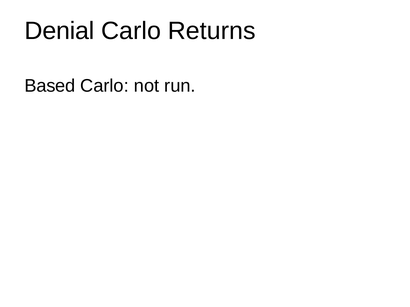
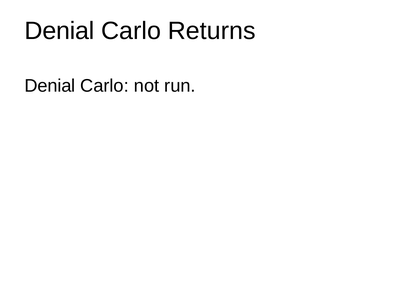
Based: Based -> Denial (50, 86)
